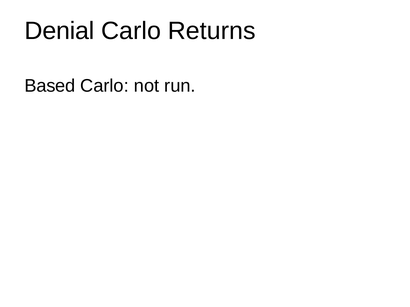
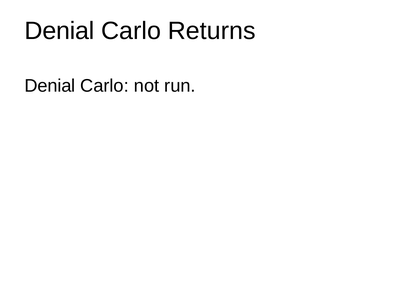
Based: Based -> Denial (50, 86)
